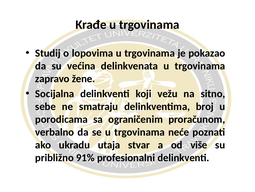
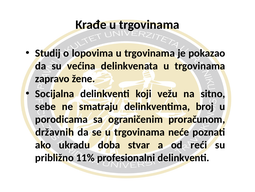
verbalno: verbalno -> državnih (55, 132)
utaja: utaja -> doba (109, 144)
više: više -> reći (199, 144)
91%: 91% -> 11% (85, 157)
